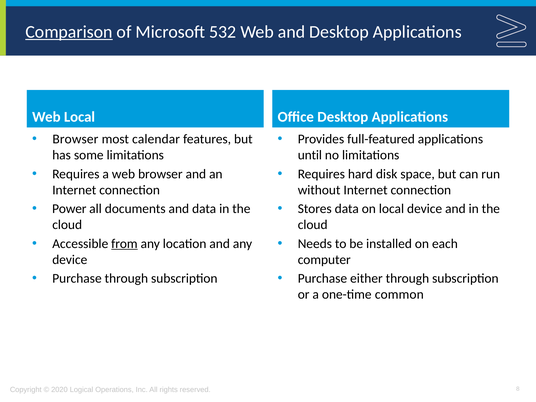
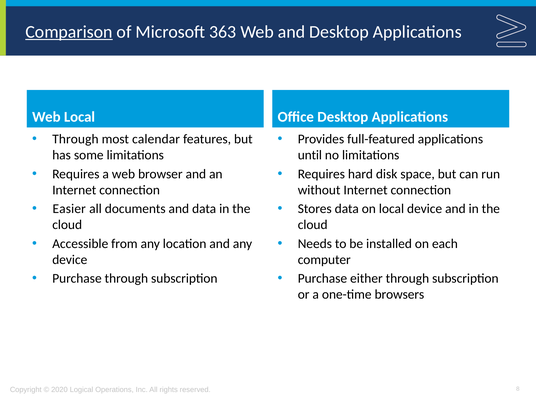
532: 532 -> 363 (223, 32)
Browser: Browser -> Through (75, 139)
Power: Power -> Easier (69, 209)
from underline: present -> none (124, 244)
common: common -> browsers (399, 295)
